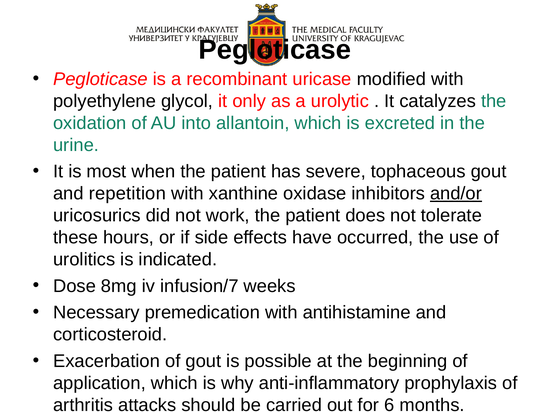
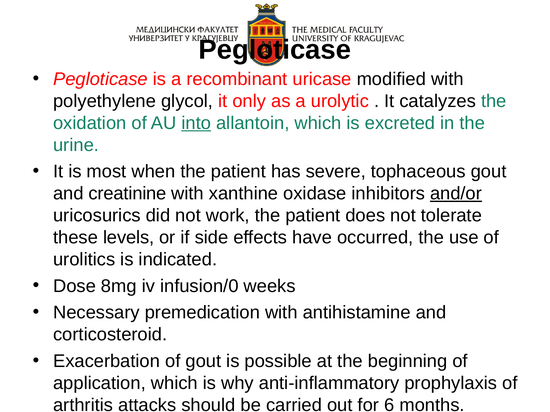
into underline: none -> present (196, 123)
repetition: repetition -> creatinine (128, 194)
hours: hours -> levels (129, 238)
infusion/7: infusion/7 -> infusion/0 (199, 286)
